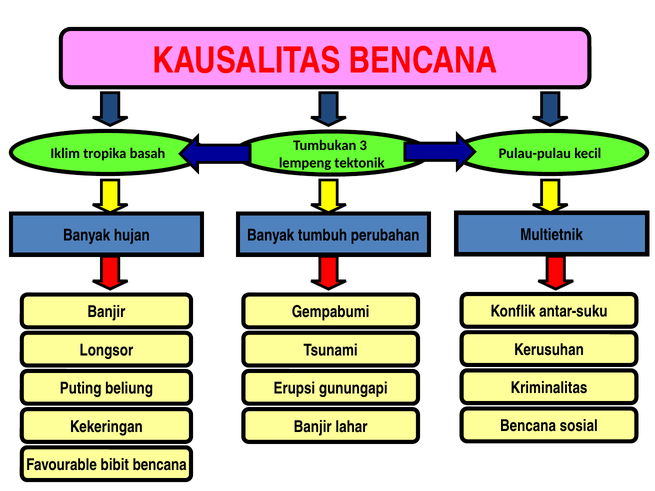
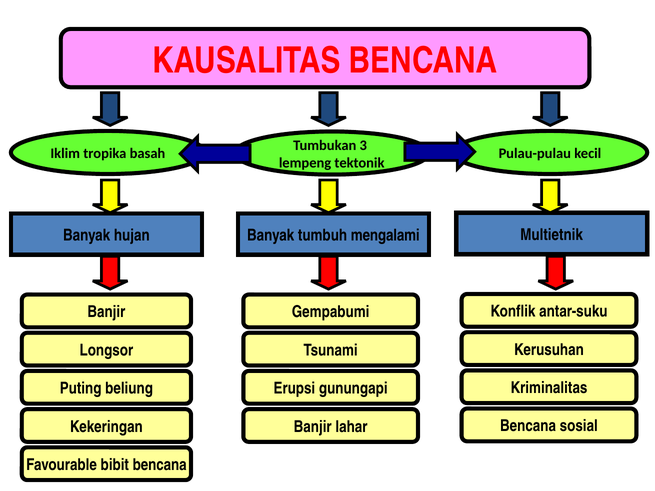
perubahan: perubahan -> mengalami (385, 235)
